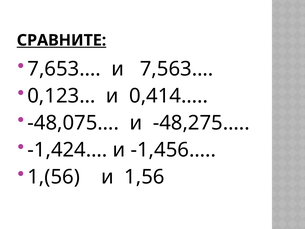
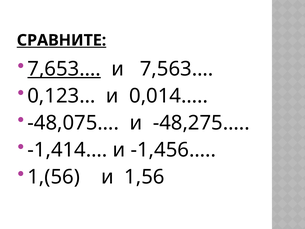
7,653… underline: none -> present (64, 69)
0,414…: 0,414… -> 0,014… (169, 96)
-1,424…: -1,424… -> -1,414… (67, 150)
